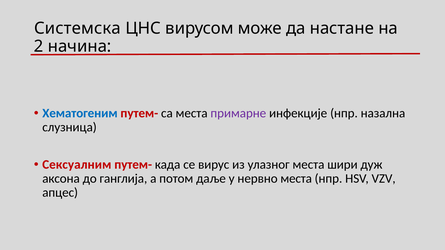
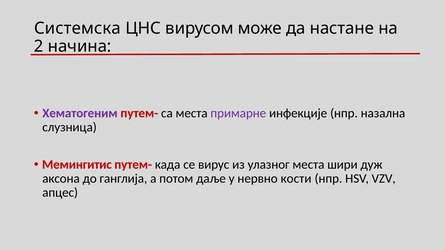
Хематогеним colour: blue -> purple (80, 113)
Сексуалним: Сексуалним -> Мемингитис (77, 165)
нервно места: места -> кости (296, 179)
